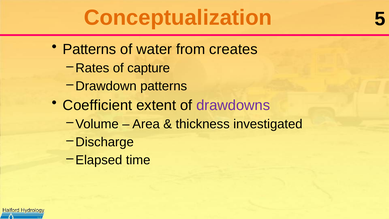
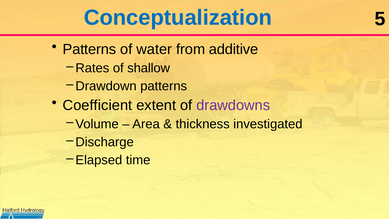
Conceptualization colour: orange -> blue (178, 18)
creates: creates -> additive (234, 49)
capture: capture -> shallow (149, 68)
